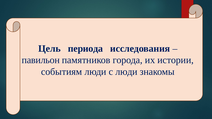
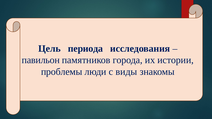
событиям: событиям -> проблемы (62, 72)
с люди: люди -> виды (126, 72)
